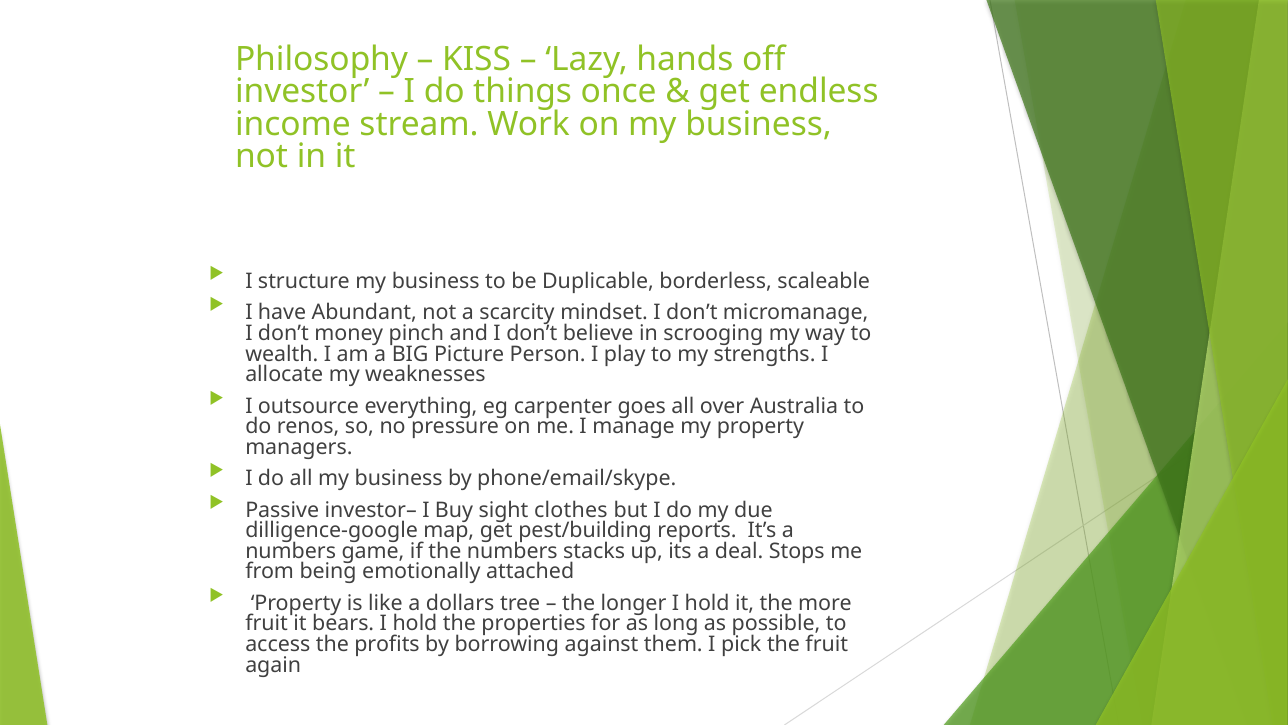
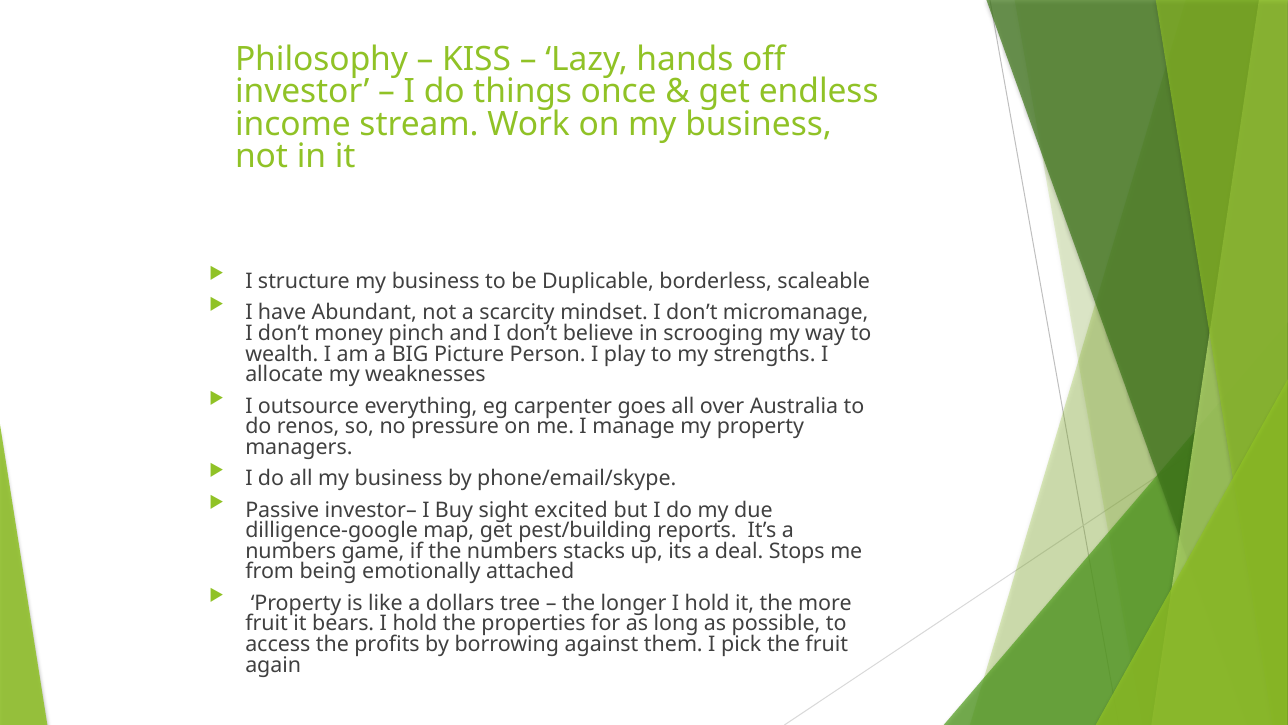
clothes: clothes -> excited (571, 510)
